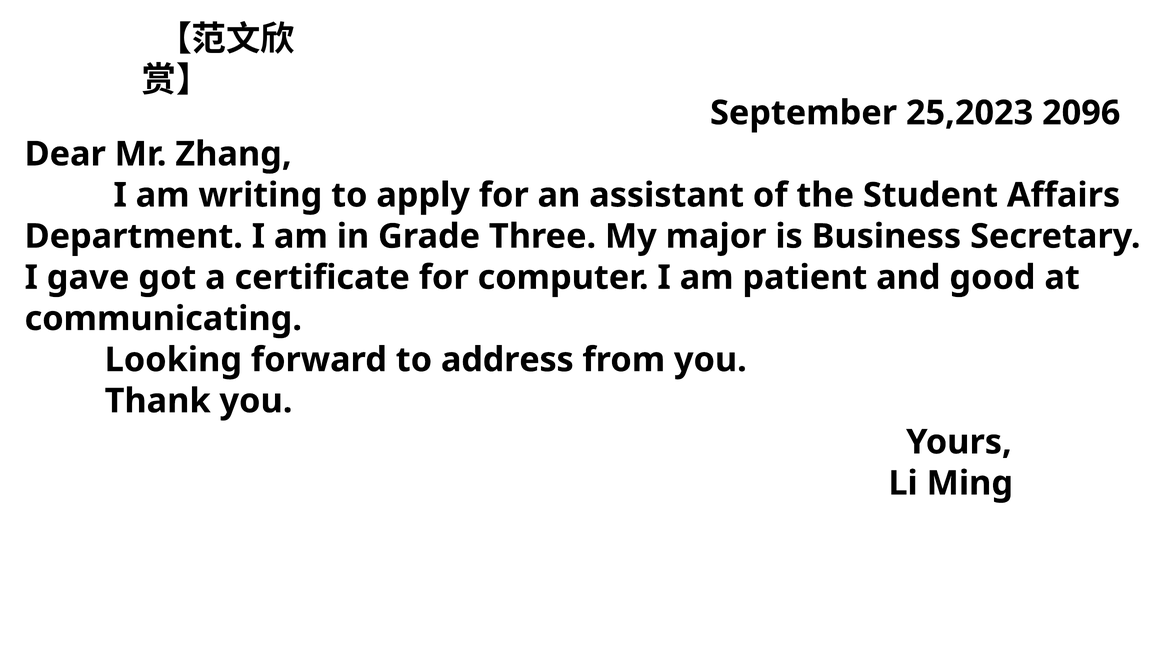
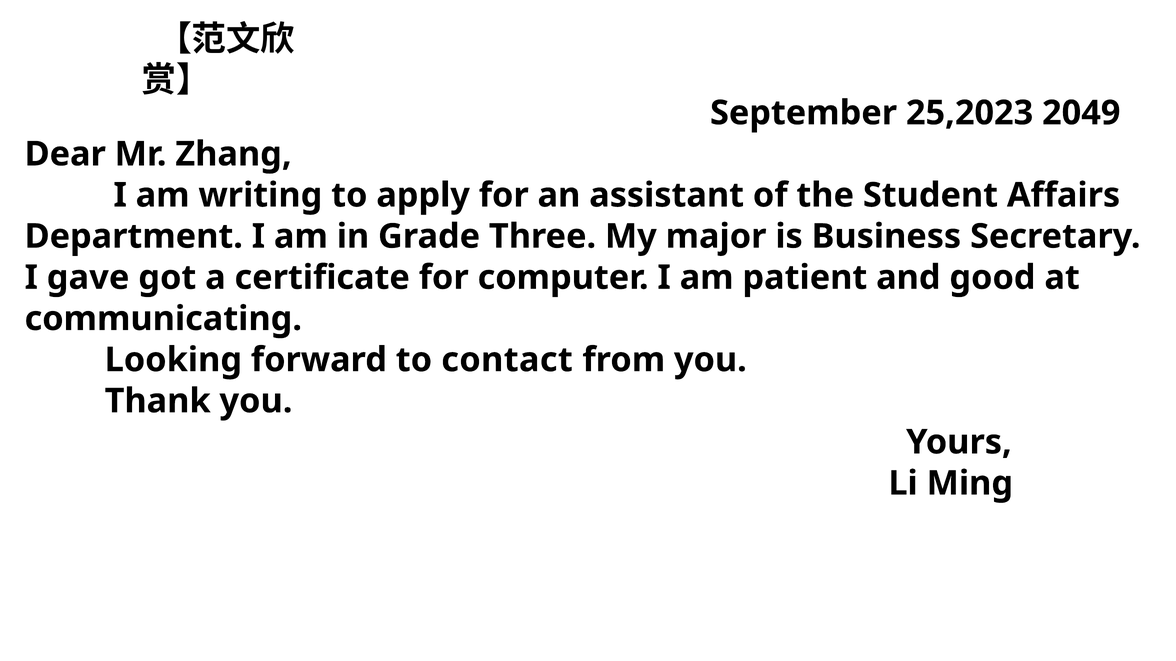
2096: 2096 -> 2049 (1081, 113)
address: address -> contact (507, 360)
